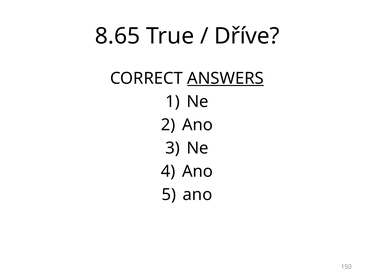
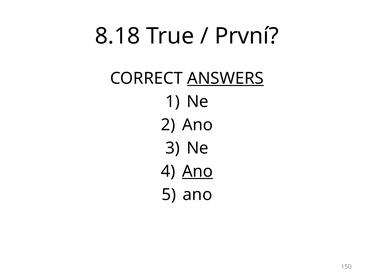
8.65: 8.65 -> 8.18 (118, 36)
Dříve: Dříve -> První (247, 36)
Ano underline: none -> present (197, 172)
